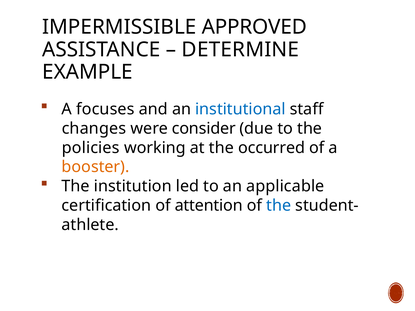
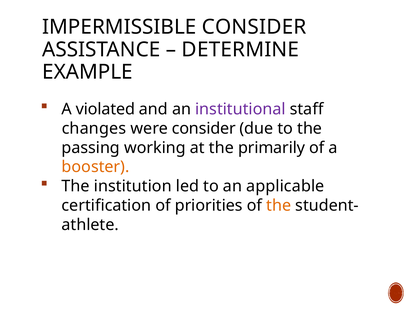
IMPERMISSIBLE APPROVED: APPROVED -> CONSIDER (254, 27)
focuses: focuses -> violated (105, 109)
institutional colour: blue -> purple (240, 109)
policies: policies -> passing (91, 148)
occurred: occurred -> primarily (272, 148)
attention: attention -> priorities (209, 206)
the colour: blue -> orange (279, 206)
